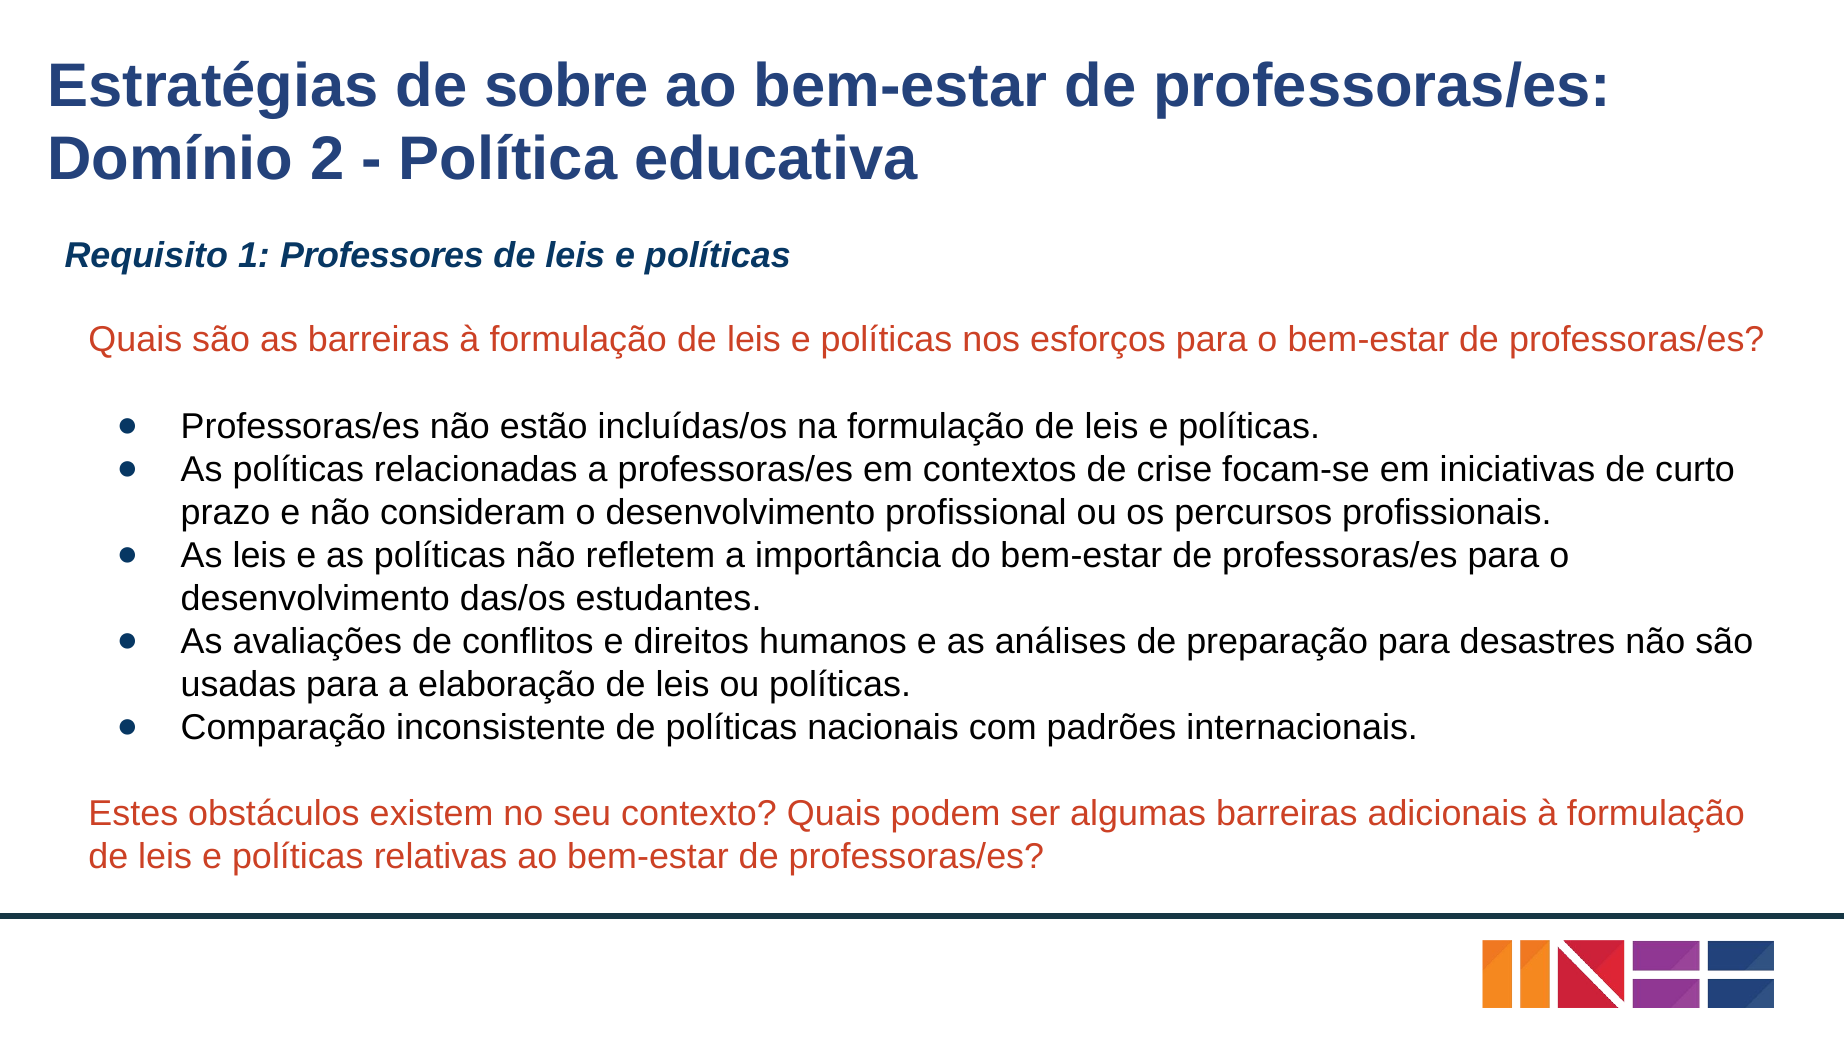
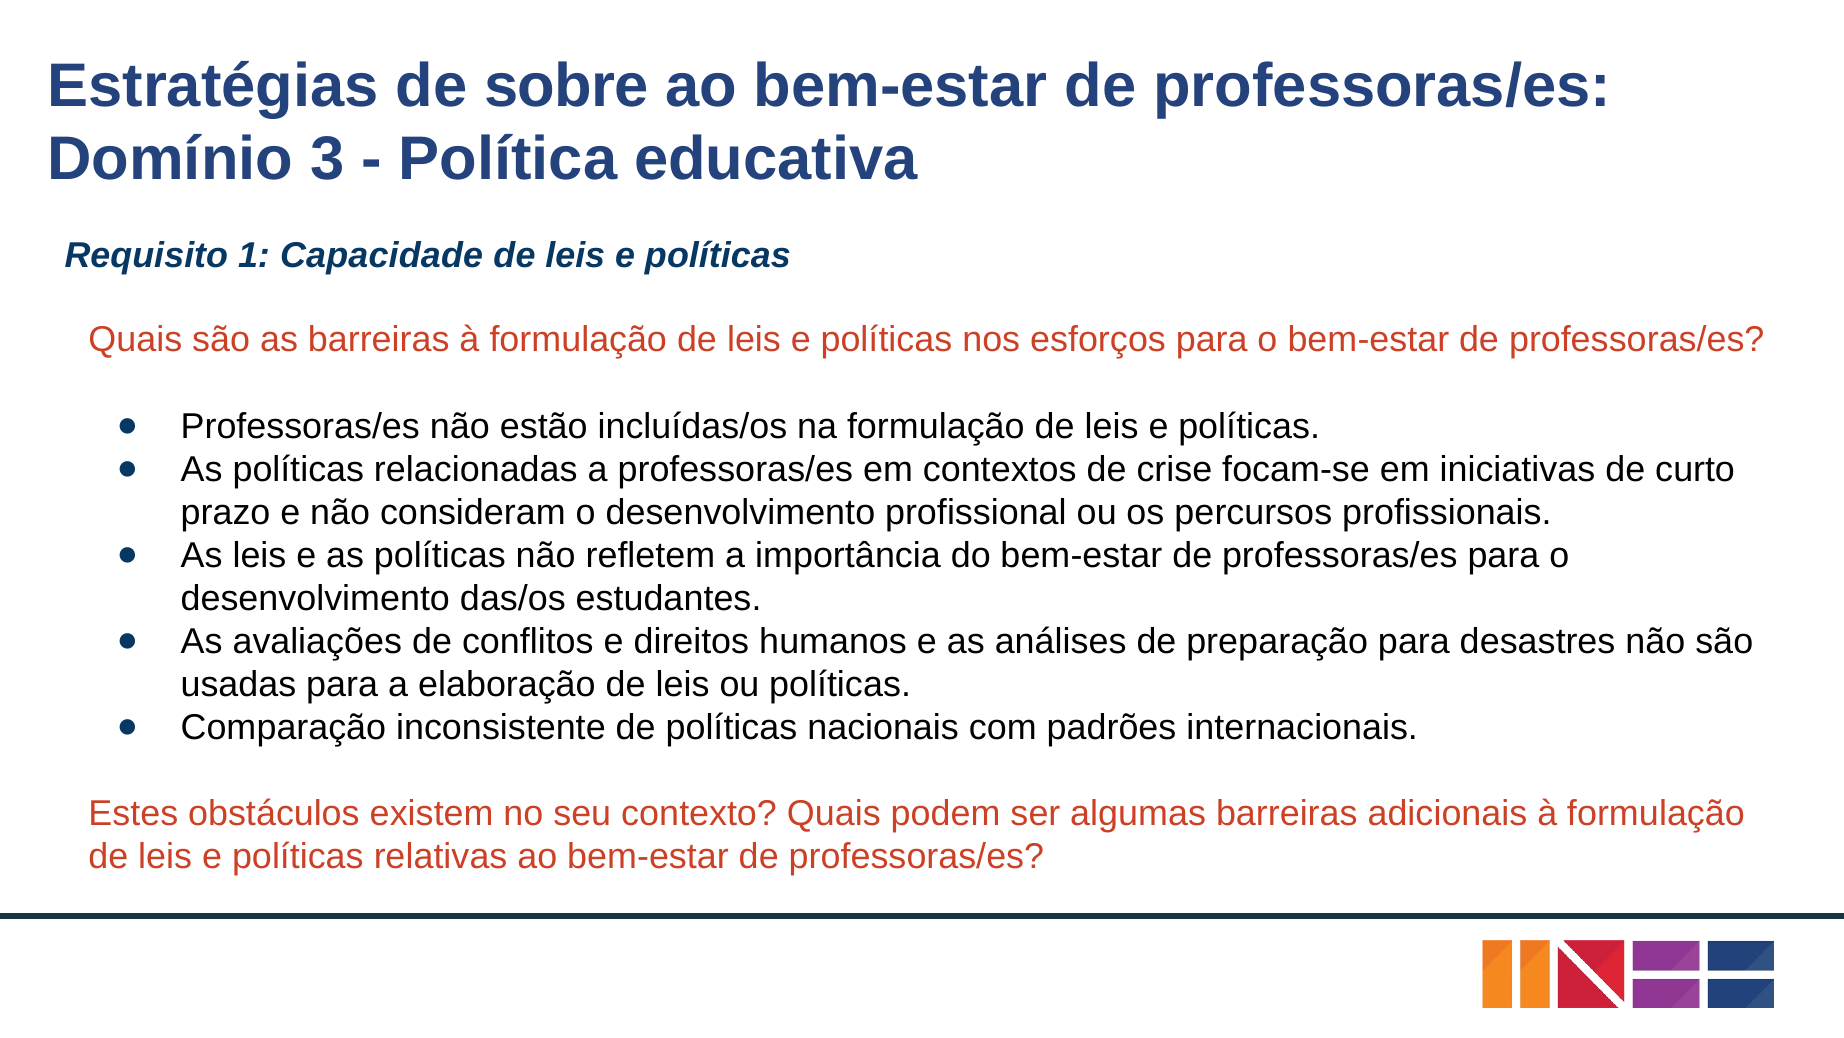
2: 2 -> 3 (327, 160)
Professores: Professores -> Capacidade (382, 255)
